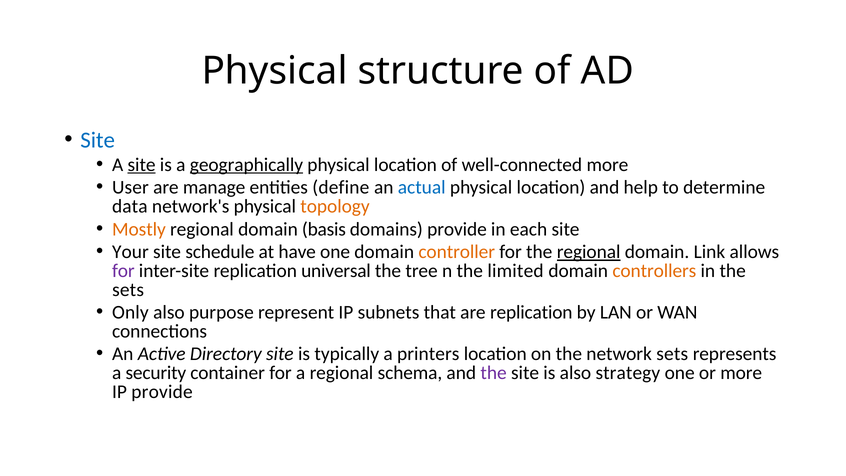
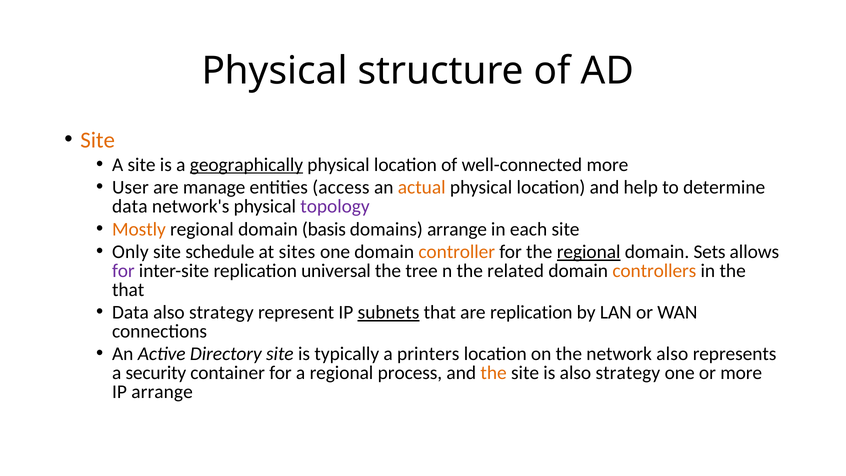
Site colour: blue -> orange (98, 140)
site underline: present -> none (142, 165)
define: define -> access (341, 187)
actual colour: blue -> orange (422, 187)
topology colour: orange -> purple (335, 206)
domains provide: provide -> arrange (457, 229)
Your: Your -> Only (130, 252)
have: have -> sites (297, 252)
Link: Link -> Sets (710, 252)
limited: limited -> related (516, 271)
sets: sets -> that (128, 290)
Only: Only -> Data (130, 312)
purpose: purpose -> strategy (221, 312)
subnets underline: none -> present (389, 312)
network sets: sets -> also (672, 354)
schema: schema -> process (410, 373)
the colour: purple -> orange (494, 373)
IP provide: provide -> arrange (162, 392)
